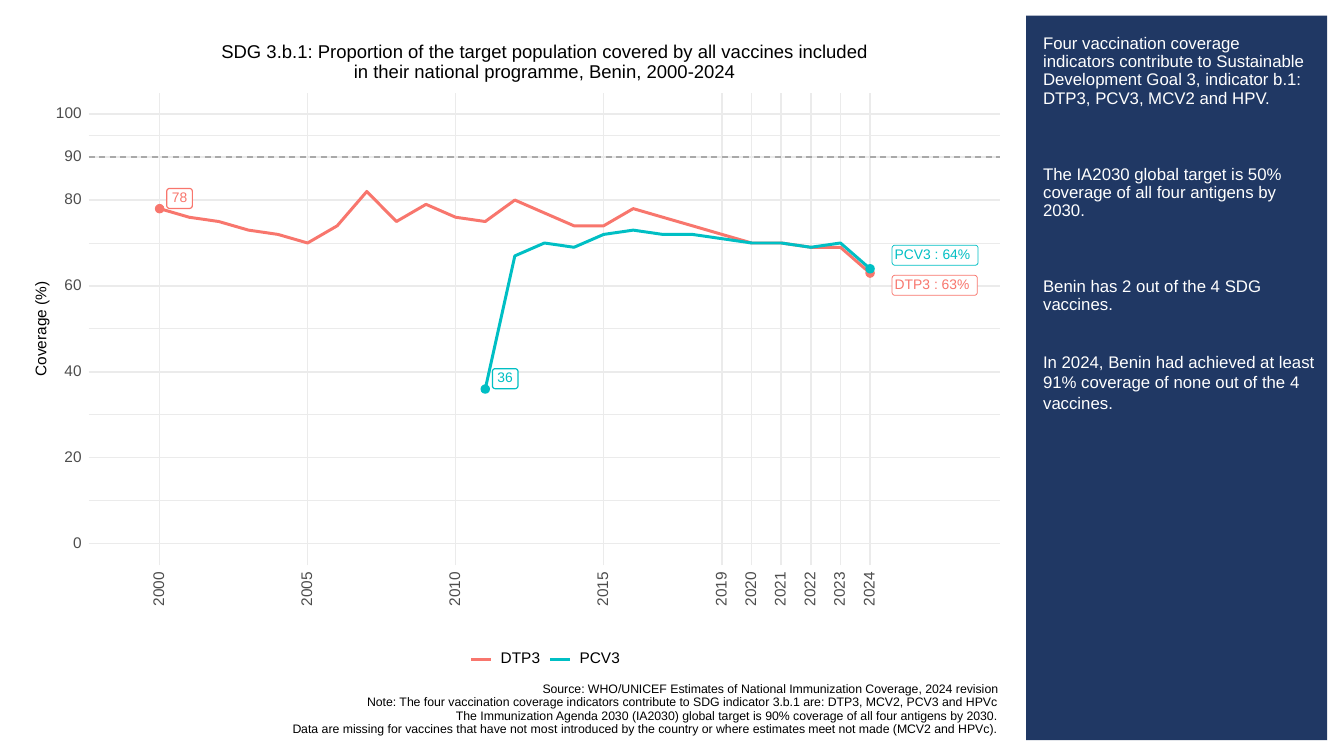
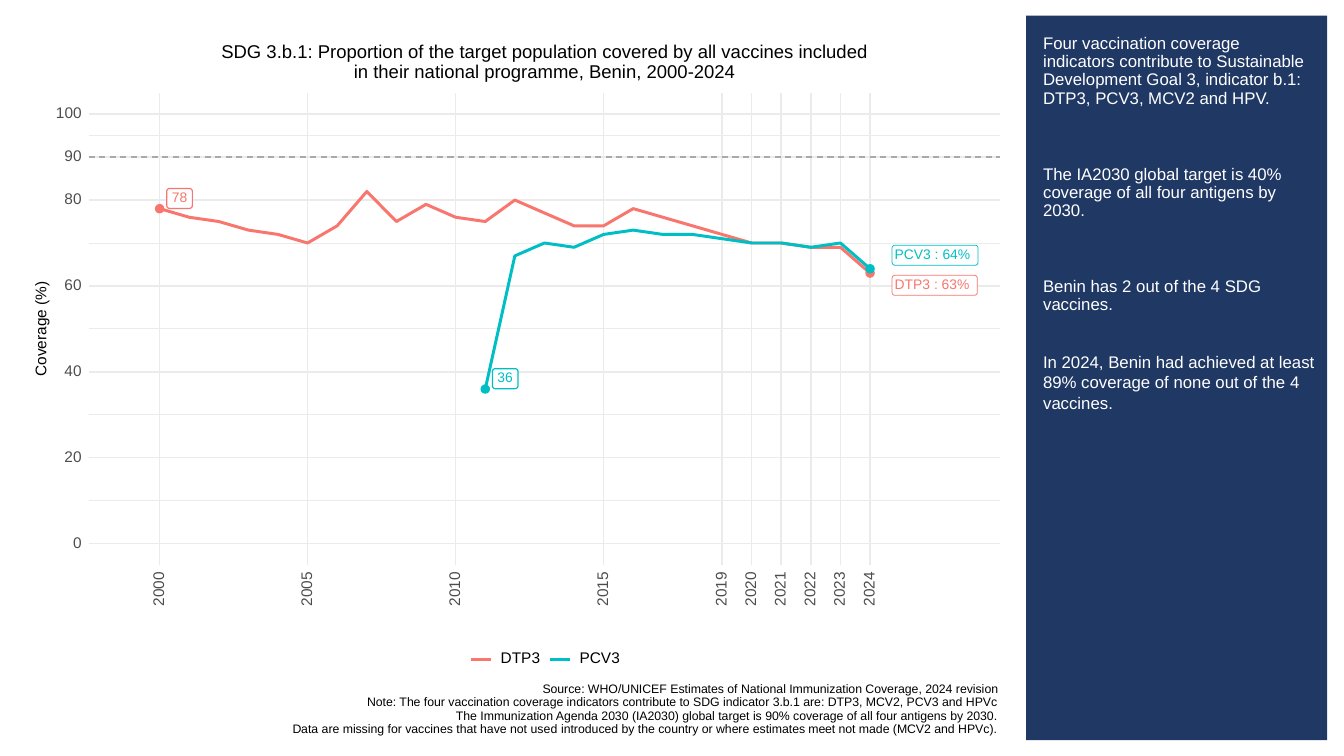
50%: 50% -> 40% (1265, 175)
91%: 91% -> 89% (1060, 383)
most: most -> used (544, 729)
